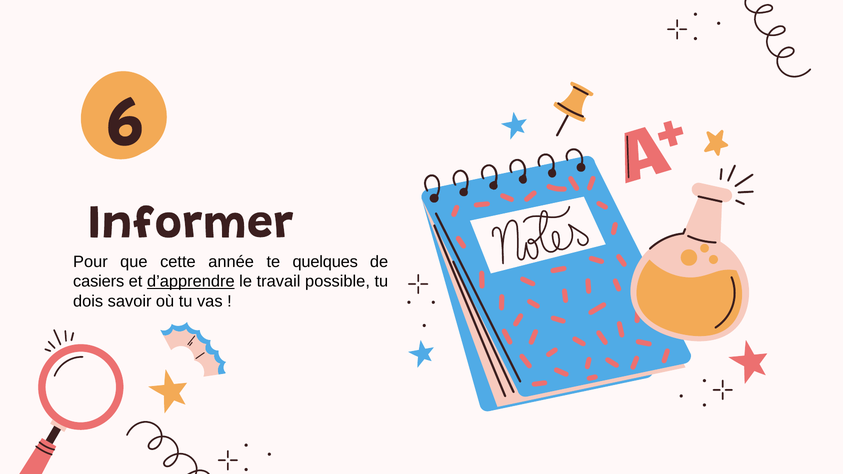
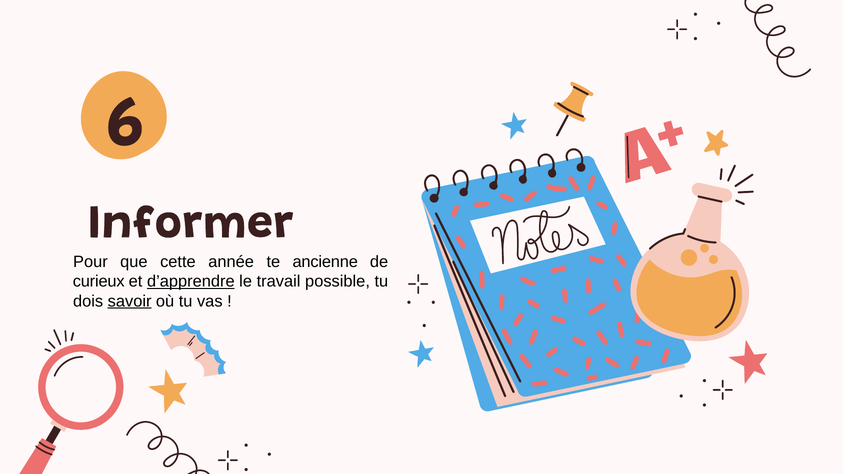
quelques: quelques -> ancienne (325, 262)
casiers: casiers -> curieux (99, 282)
savoir underline: none -> present (130, 301)
